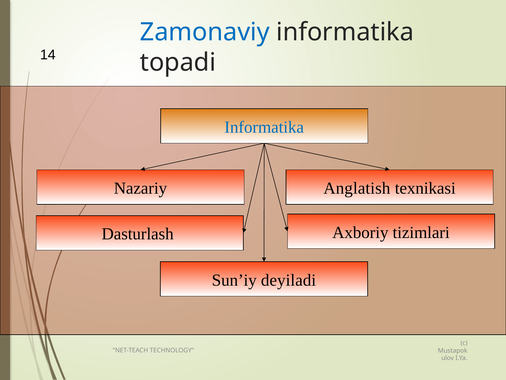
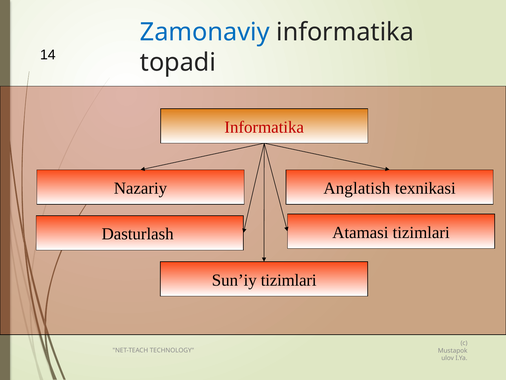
Informatika colour: blue -> red (264, 127)
Axboriy: Axboriy -> Atamasi (360, 232)
Sun’iy deyiladi: deyiladi -> tizimlari (289, 280)
